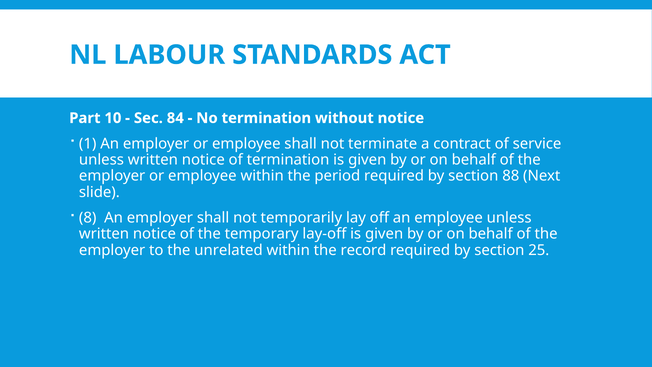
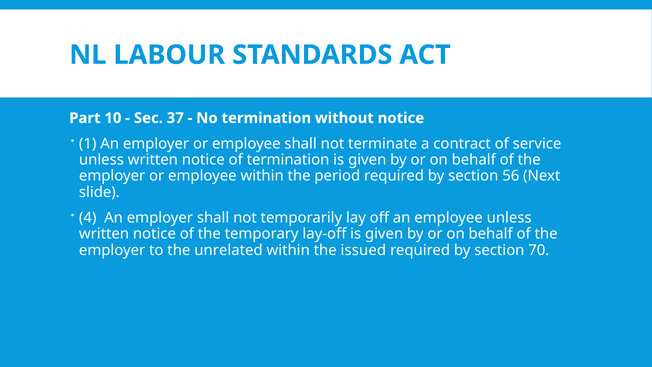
84: 84 -> 37 (175, 118)
88: 88 -> 56 (511, 176)
8: 8 -> 4 (88, 218)
record: record -> issued (363, 250)
25: 25 -> 70 (539, 250)
